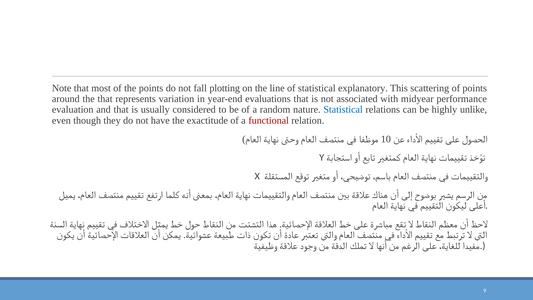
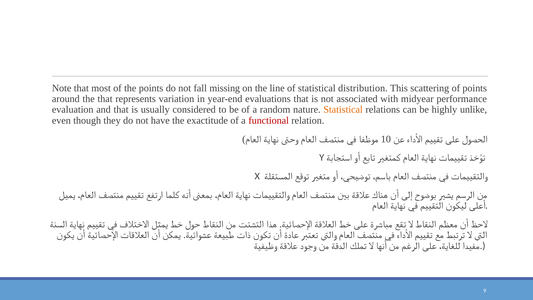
plotting: plotting -> missing (225, 88)
explanatory: explanatory -> distribution (363, 88)
Statistical colour: blue -> orange (343, 110)
